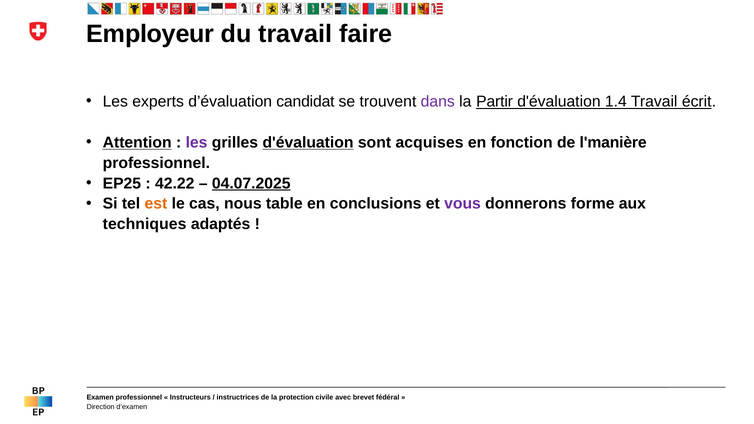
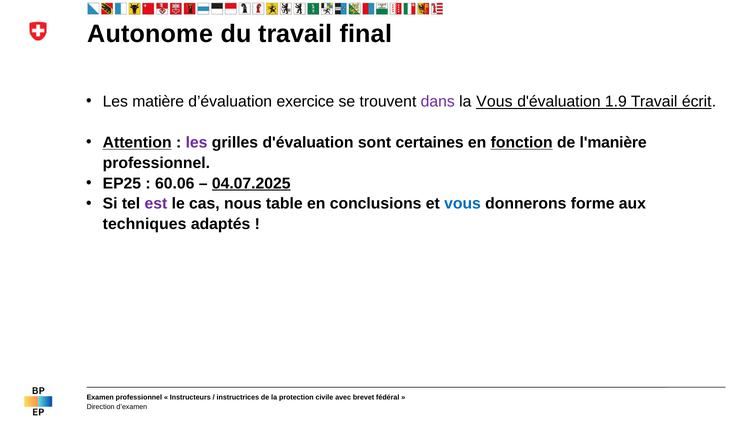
Employeur: Employeur -> Autonome (150, 34)
faire: faire -> final (366, 34)
experts: experts -> matière (158, 102)
candidat: candidat -> exercice (305, 102)
la Partir: Partir -> Vous (494, 102)
1.4: 1.4 -> 1.9 (616, 102)
d'évaluation underline: present -> none (308, 143)
acquises: acquises -> certaines (430, 143)
fonction underline: none -> present (522, 143)
42.22: 42.22 -> 60.06 (175, 183)
est colour: orange -> purple (156, 204)
vous colour: purple -> blue (463, 204)
